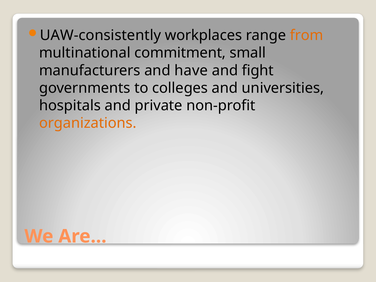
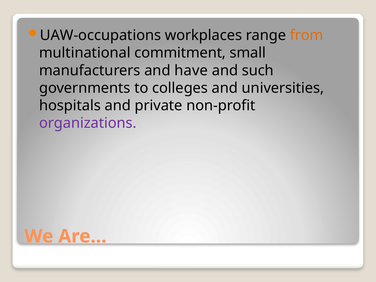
UAW-consistently: UAW-consistently -> UAW-occupations (101, 35)
fight: fight -> such (258, 70)
organizations colour: orange -> purple (88, 123)
